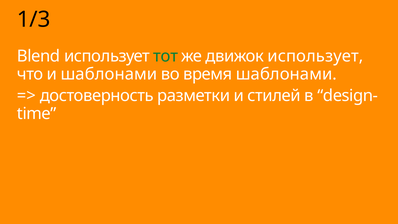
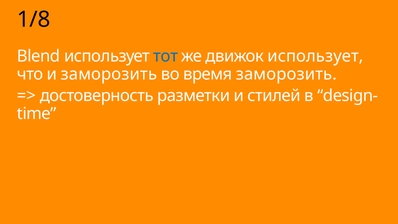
1/3: 1/3 -> 1/8 (34, 19)
тот colour: green -> blue (166, 56)
и шаблонами: шаблонами -> заморозить (109, 74)
время шаблонами: шаблонами -> заморозить (286, 74)
